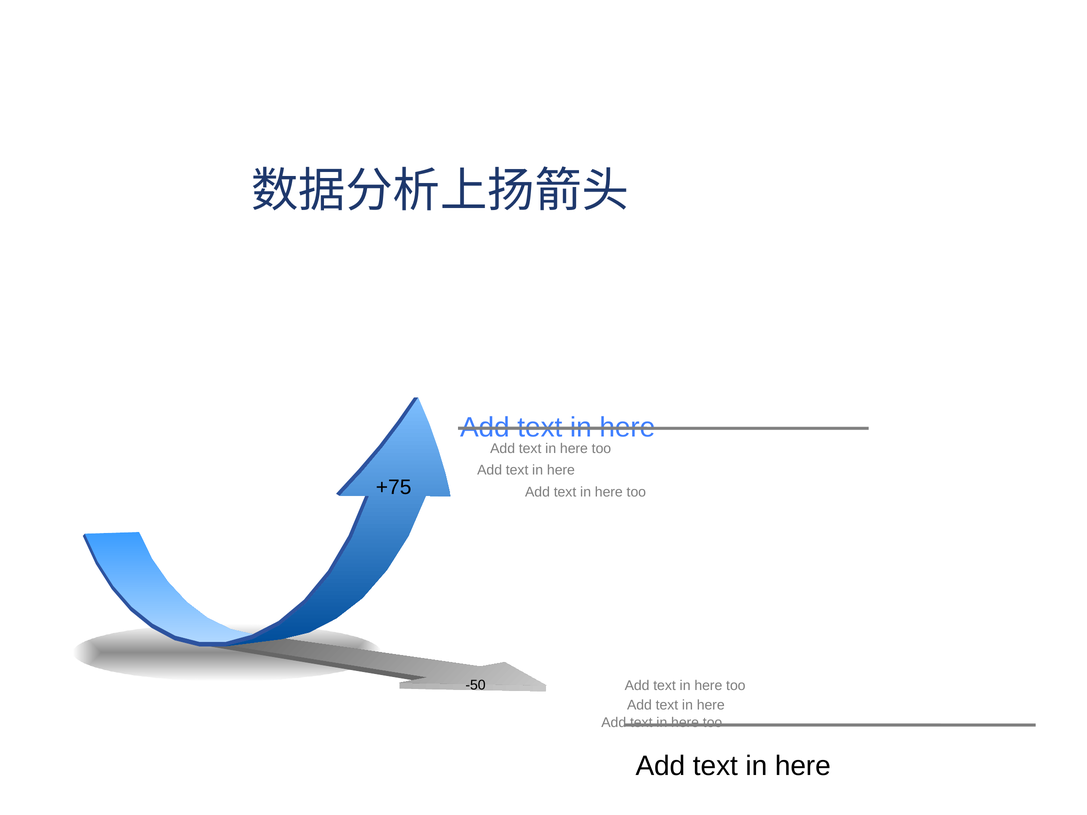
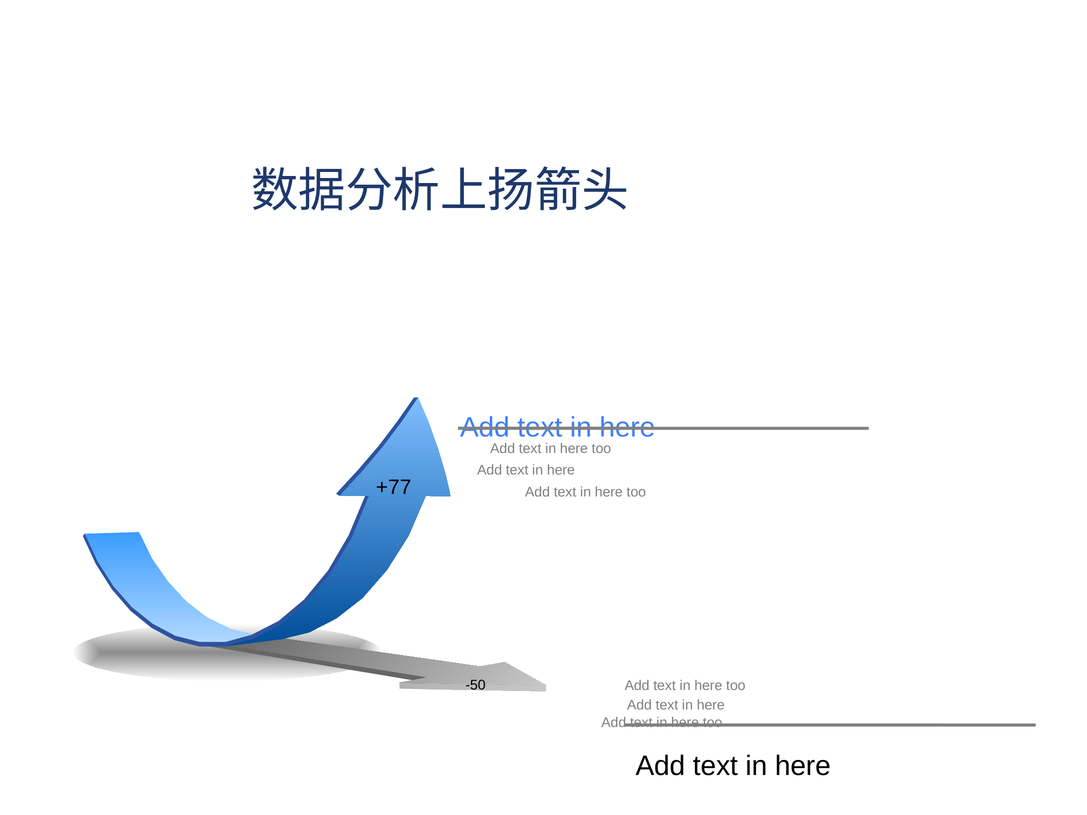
+75: +75 -> +77 (394, 487)
